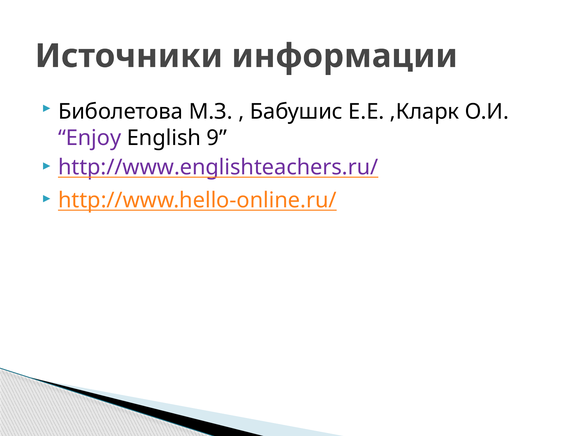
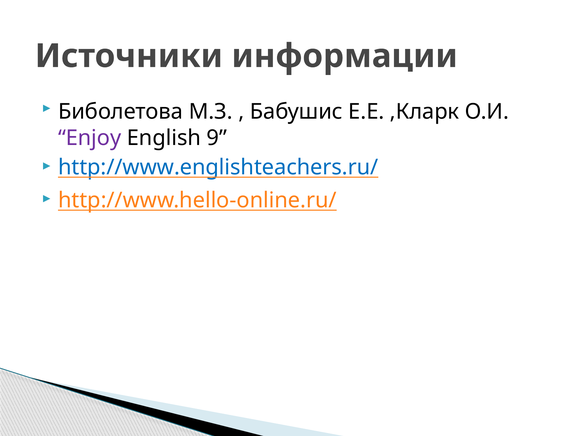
http://www.englishteachers.ru/ colour: purple -> blue (218, 167)
